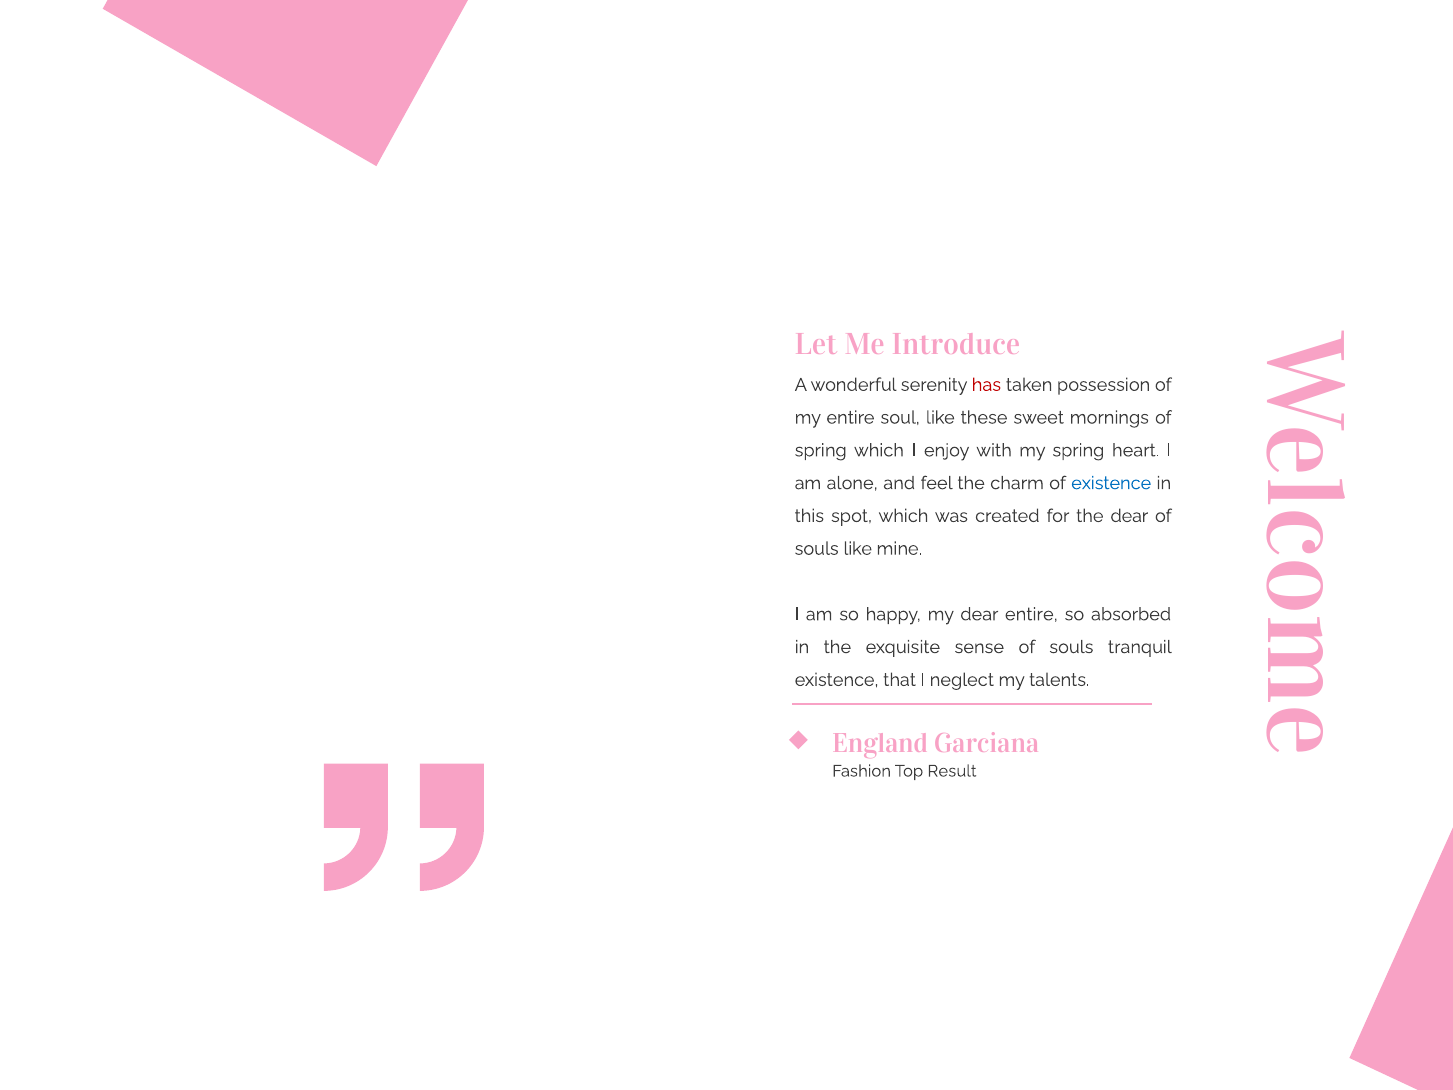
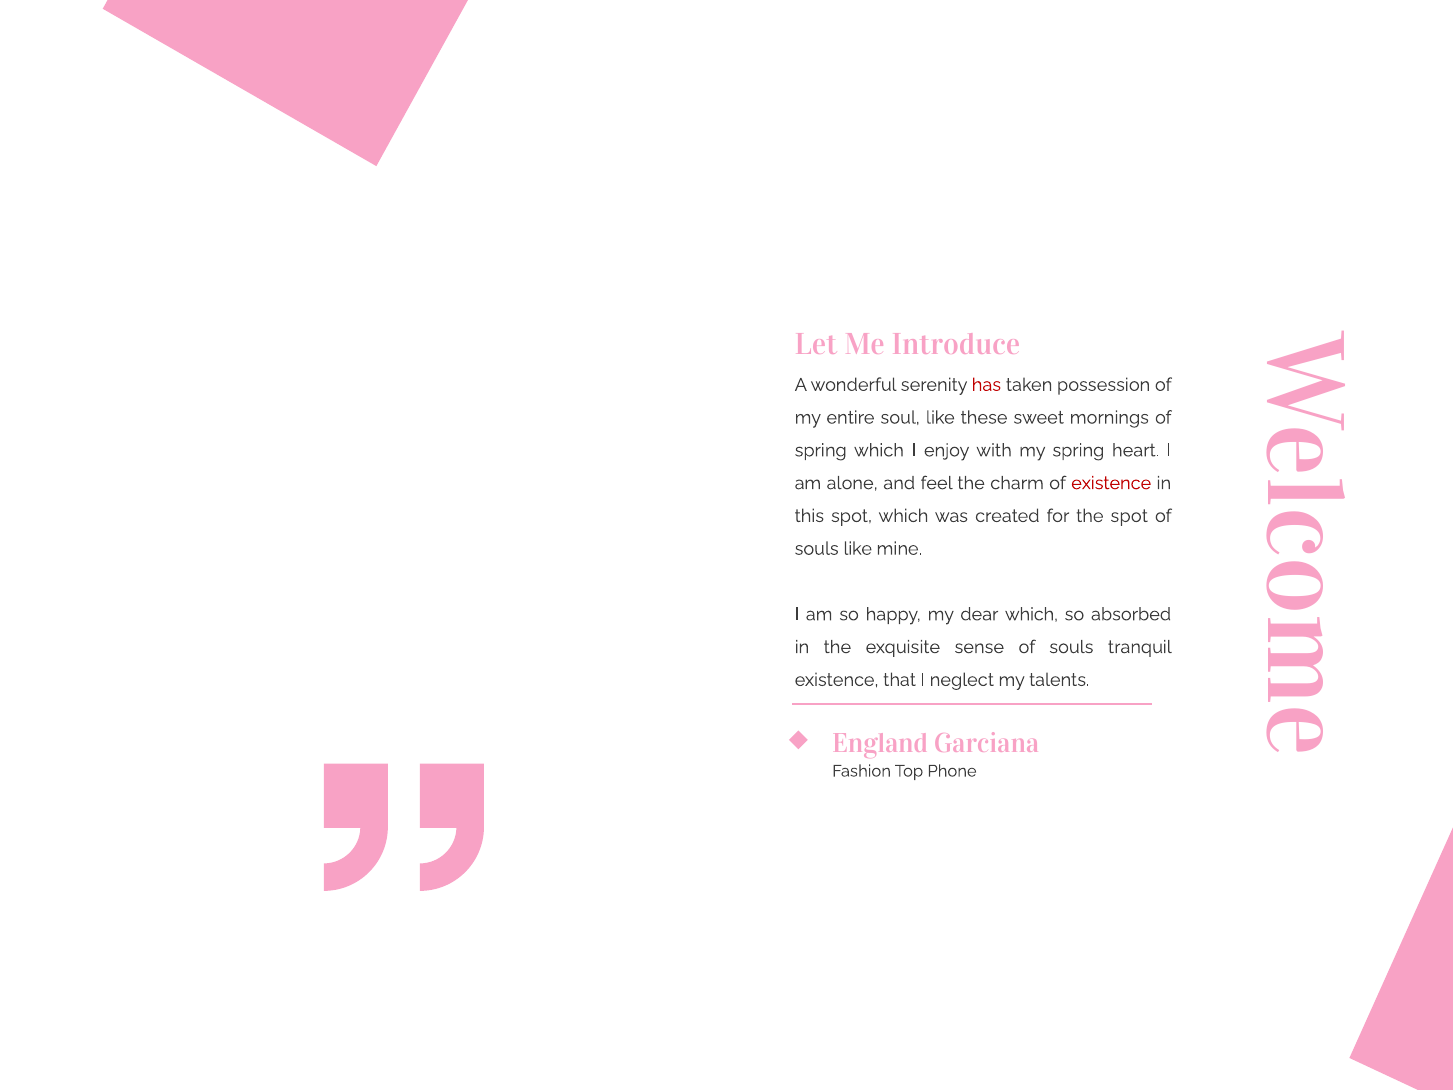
existence colour: blue -> red (1111, 483)
the dear: dear -> spot (1129, 516)
dear entire: entire -> which (1031, 614)
Result: Result -> Phone (952, 771)
